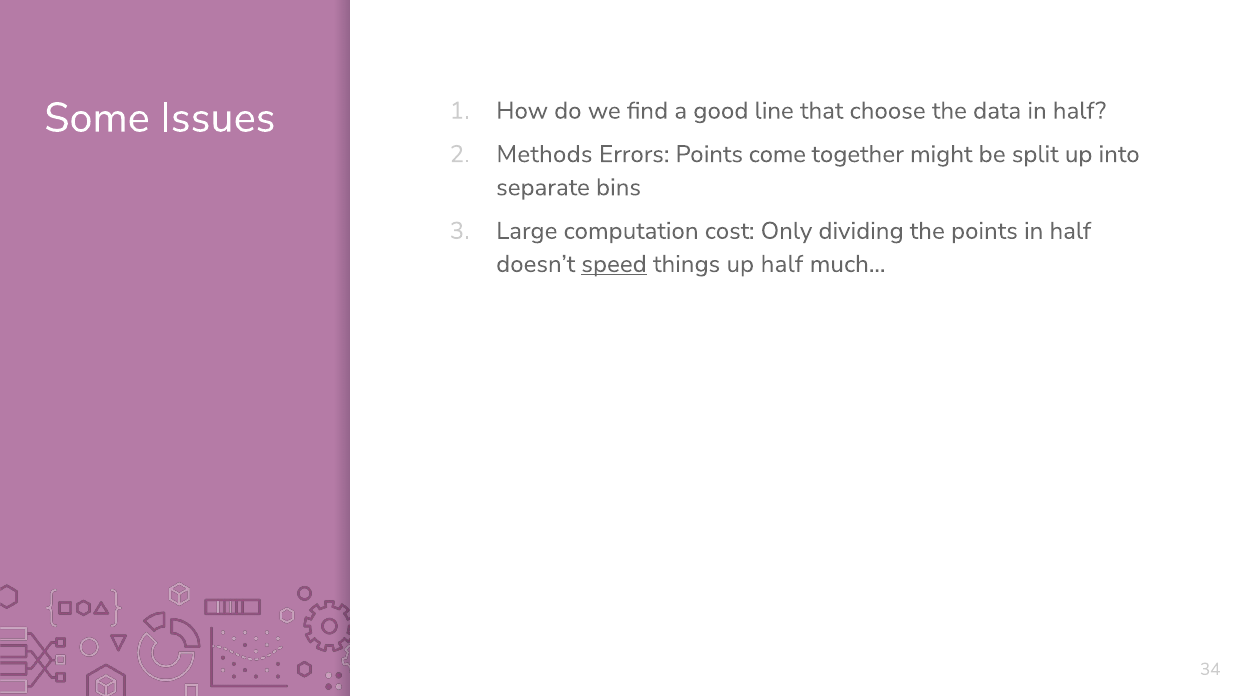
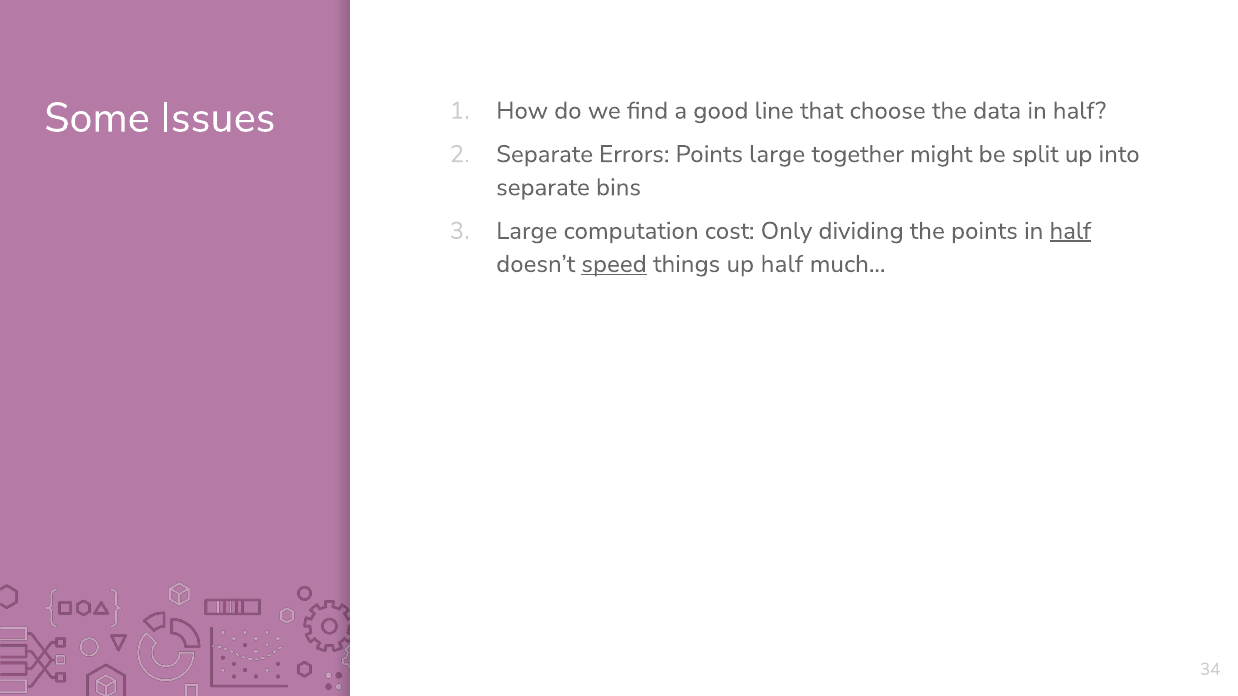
Methods: Methods -> Separate (545, 154)
Points come: come -> large (777, 154)
half underline: none -> present (1070, 231)
